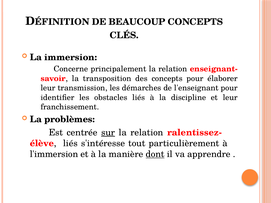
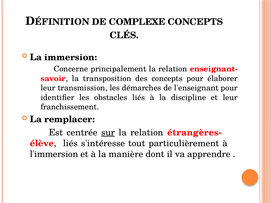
BEAUCOUP: BEAUCOUP -> COMPLEXE (137, 22)
problèmes: problèmes -> remplacer (70, 120)
ralentissez-: ralentissez- -> étrangères- (195, 133)
dont underline: present -> none (155, 154)
